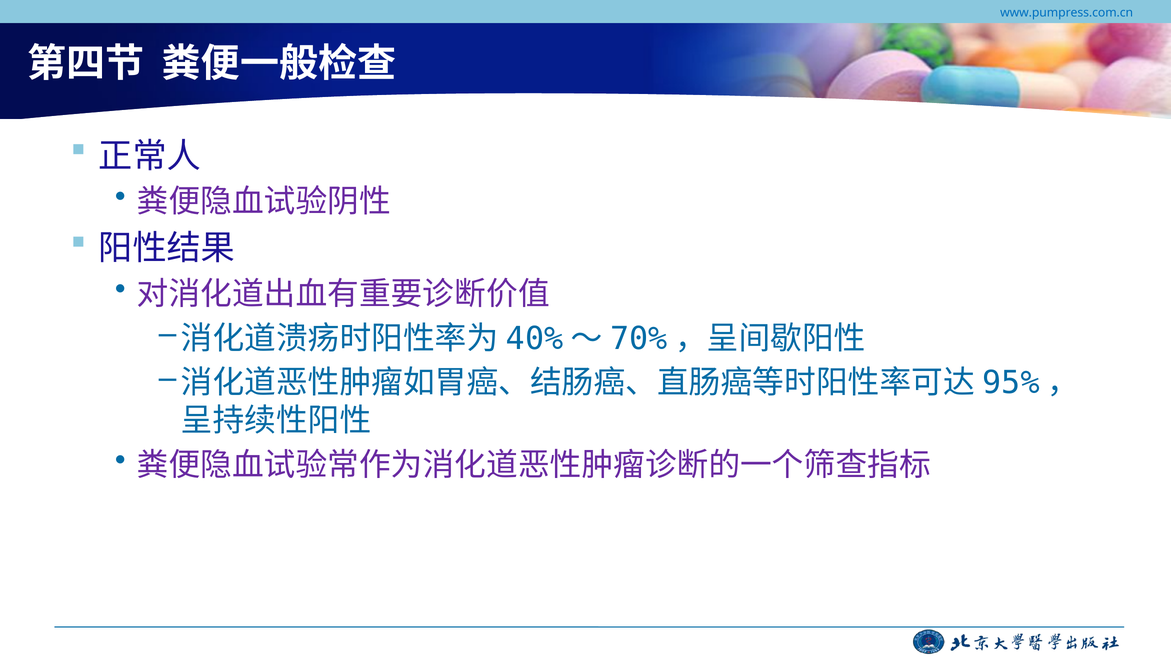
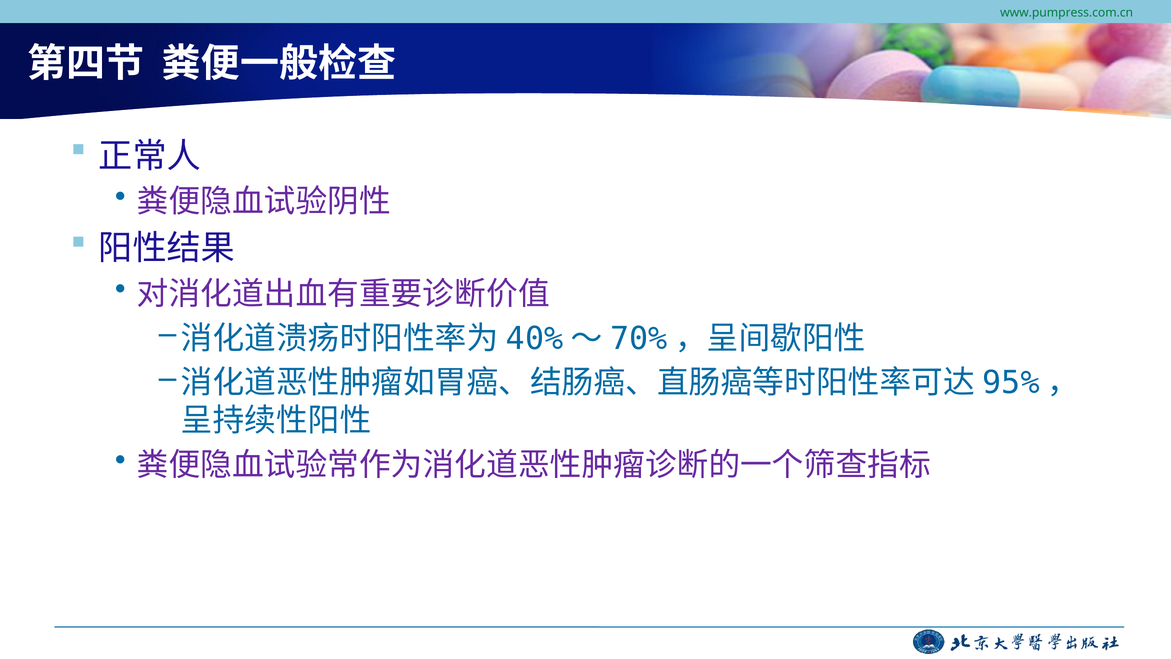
www.pumpress.com.cn colour: blue -> green (1067, 13)
